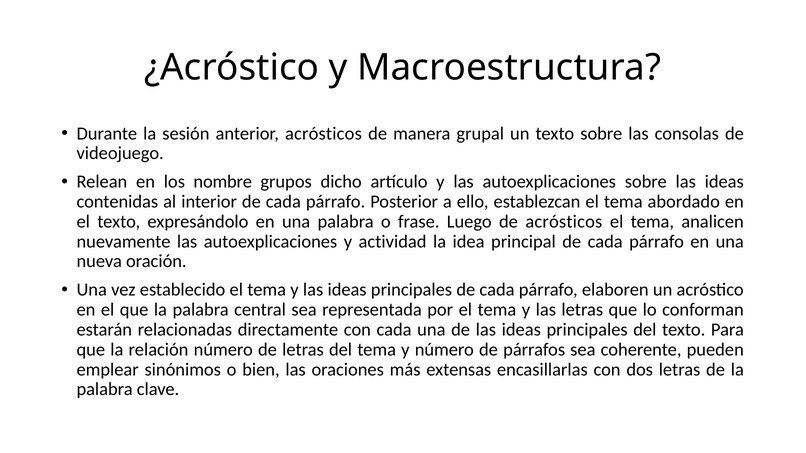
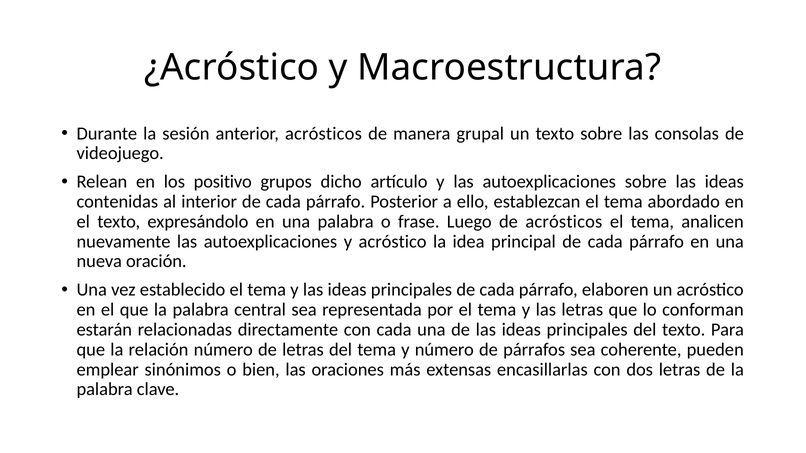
nombre: nombre -> positivo (223, 182)
y actividad: actividad -> acróstico (393, 242)
